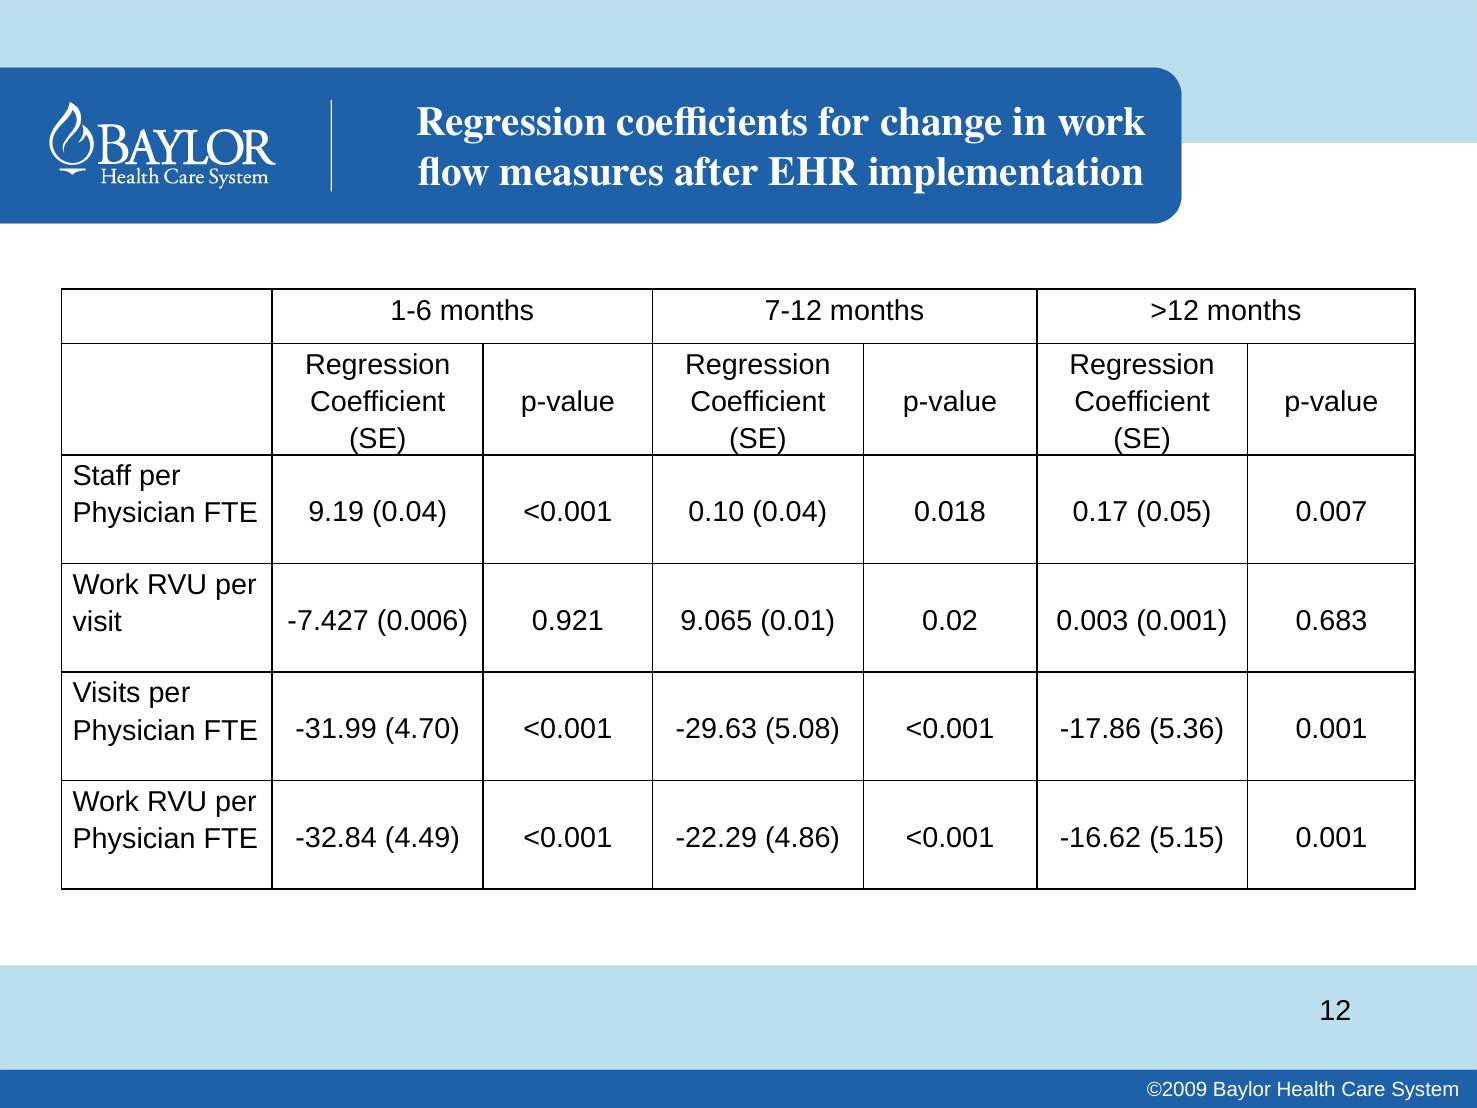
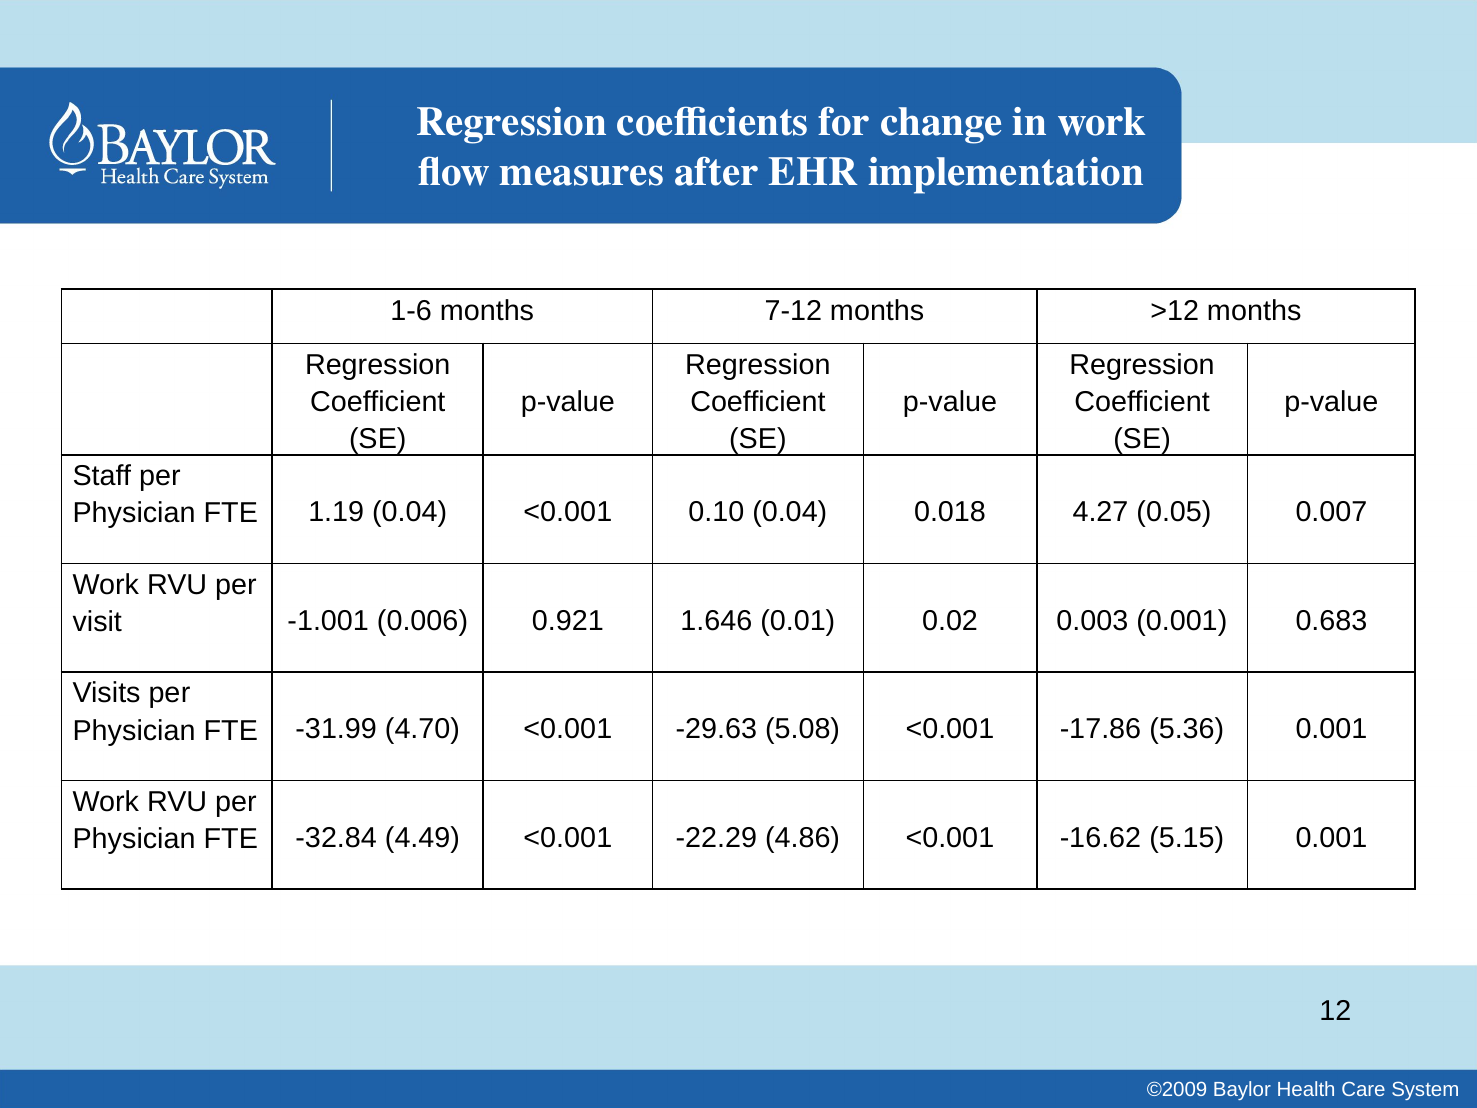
9.19: 9.19 -> 1.19 (336, 512)
0.17: 0.17 -> 4.27 (1100, 512)
-7.427: -7.427 -> -1.001 (328, 620)
9.065: 9.065 -> 1.646 (716, 620)
